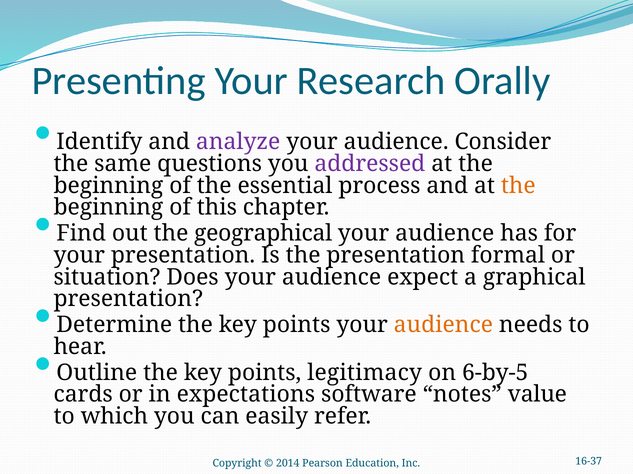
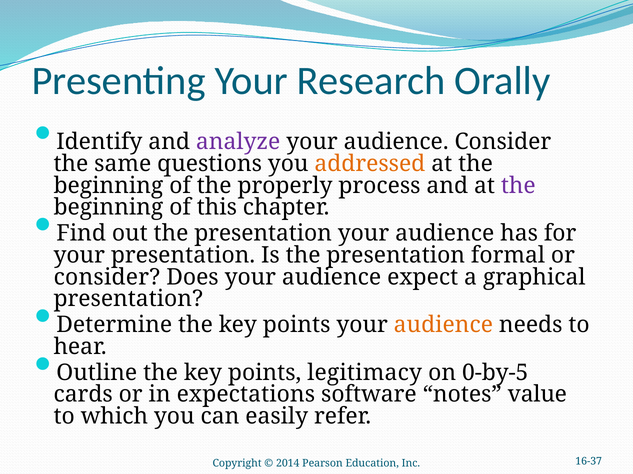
addressed colour: purple -> orange (370, 164)
essential: essential -> properly (285, 186)
the colour: orange -> purple (518, 186)
out the geographical: geographical -> presentation (263, 234)
situation: situation -> consider (107, 277)
6-by-5: 6-by-5 -> 0-by-5 (495, 373)
